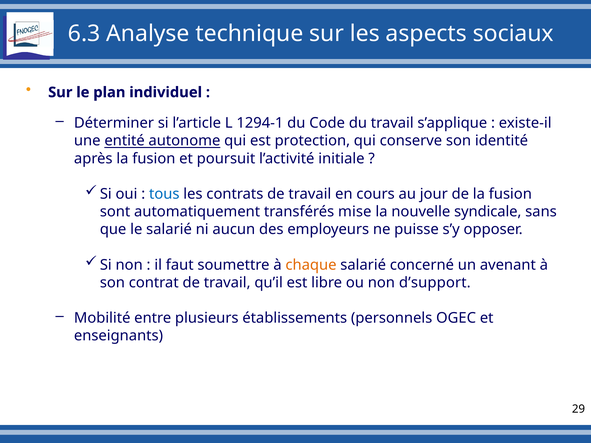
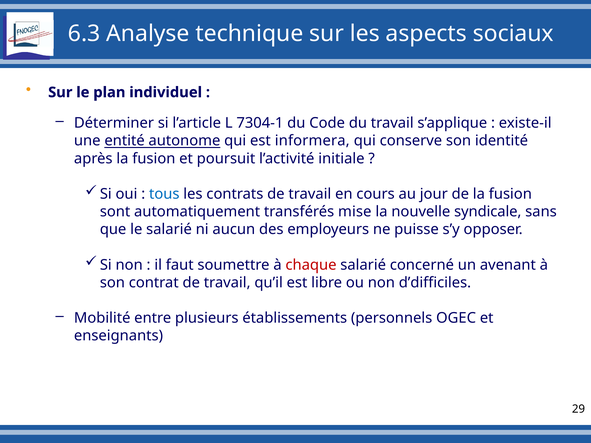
1294-1: 1294-1 -> 7304-1 (260, 123)
protection: protection -> informera (312, 141)
chaque colour: orange -> red (311, 265)
d’support: d’support -> d’difficiles (435, 283)
